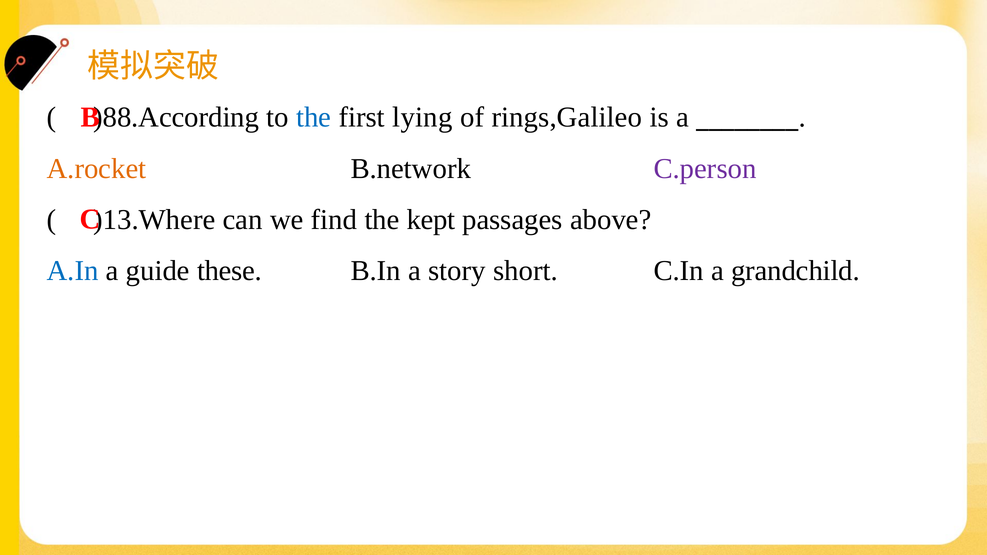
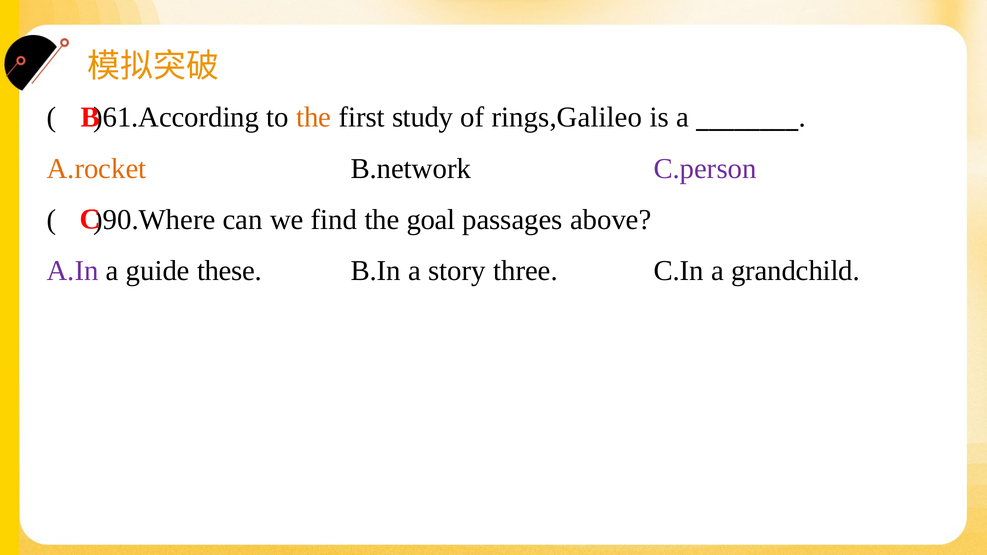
)88.According: )88.According -> )61.According (176, 118)
the colour: blue -> orange (314, 118)
lying: lying -> study (423, 118)
)13.Where: )13.Where -> )90.Where (154, 220)
kept: kept -> goal (431, 220)
A.In colour: blue -> purple (73, 271)
short: short -> three (526, 271)
